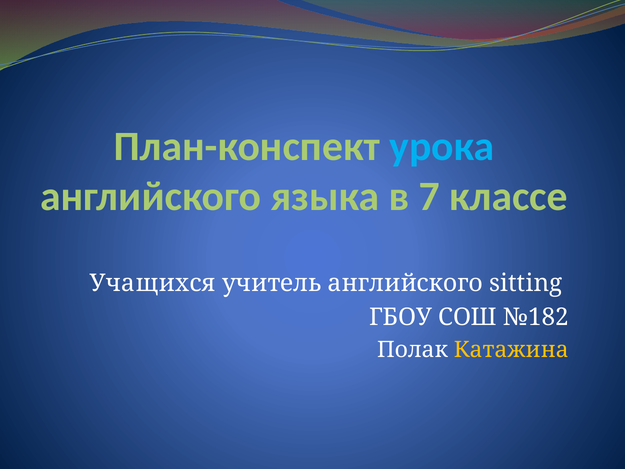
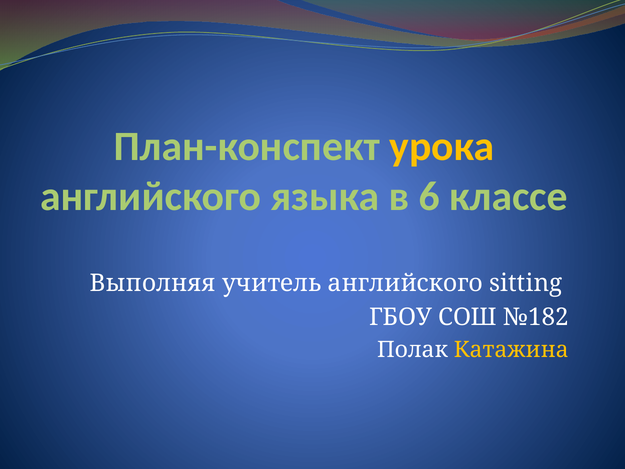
урока colour: light blue -> yellow (442, 147)
7: 7 -> 6 (429, 197)
Учащихся: Учащихся -> Выполняя (153, 283)
